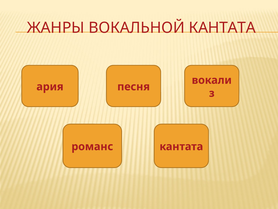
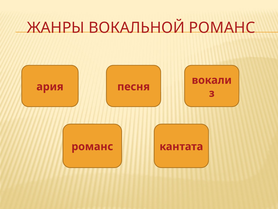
ВОКАЛЬНОЙ КАНТАТА: КАНТАТА -> РОМАНС (222, 28)
